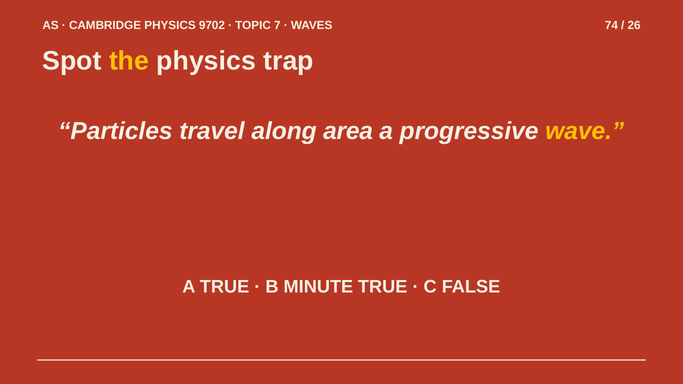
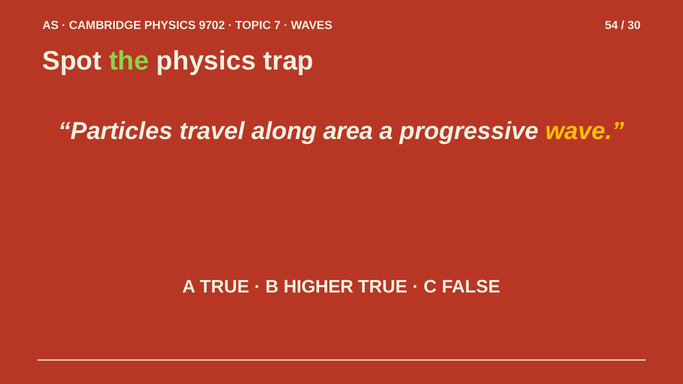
74: 74 -> 54 (611, 25)
26: 26 -> 30 (634, 25)
the colour: yellow -> light green (129, 61)
MINUTE: MINUTE -> HIGHER (318, 287)
